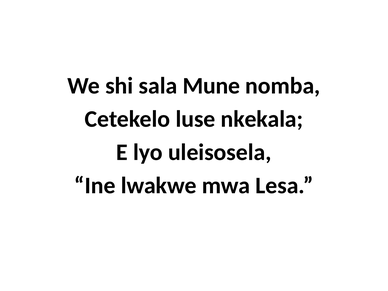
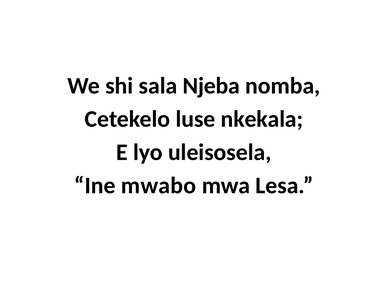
Mune: Mune -> Njeba (211, 86)
lwakwe: lwakwe -> mwabo (159, 185)
